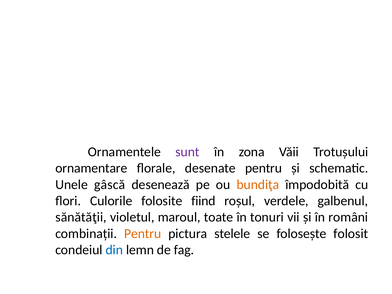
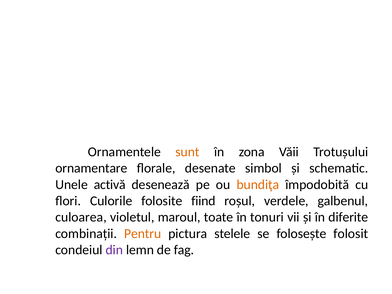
sunt colour: purple -> orange (187, 152)
desenate pentru: pentru -> simbol (263, 168)
gâscă: gâscă -> activă (110, 185)
sănătăţii: sănătăţii -> culoarea (81, 217)
români: români -> diferite (348, 217)
din colour: blue -> purple (114, 250)
